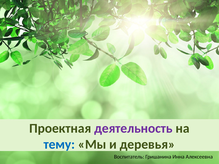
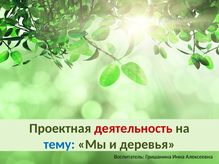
деятельность colour: purple -> red (133, 128)
